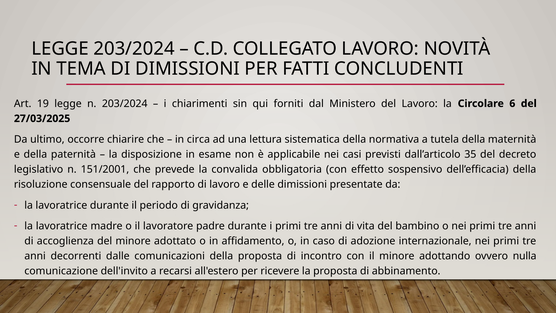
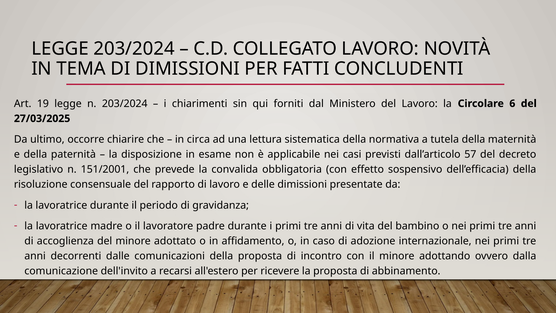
35: 35 -> 57 (470, 154)
nulla: nulla -> dalla (525, 256)
